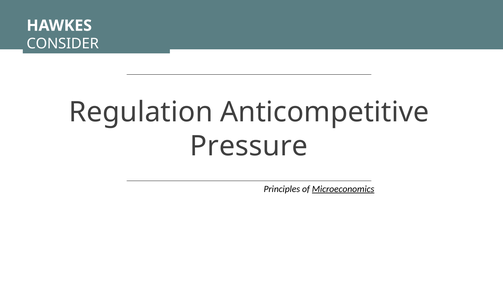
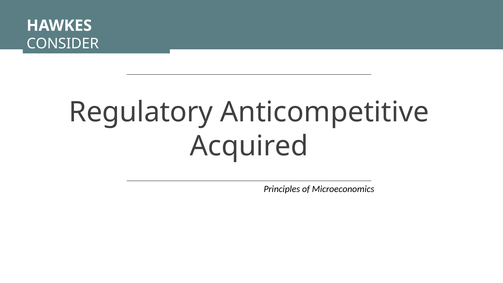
Regulation: Regulation -> Regulatory (141, 112)
Pressure: Pressure -> Acquired (249, 146)
Microeconomics underline: present -> none (343, 189)
